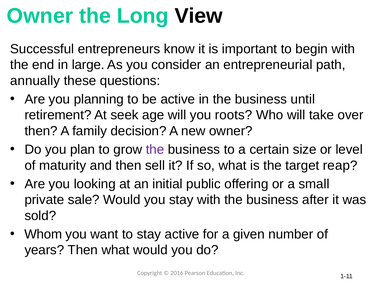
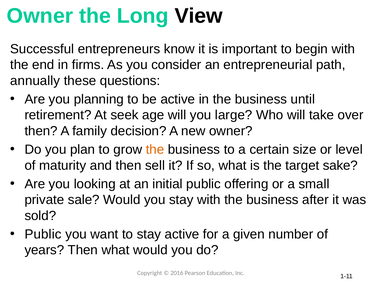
large: large -> firms (88, 65)
roots: roots -> large (234, 115)
the colour: purple -> orange (155, 150)
reap: reap -> sake (340, 166)
Whom: Whom -> Public (43, 235)
